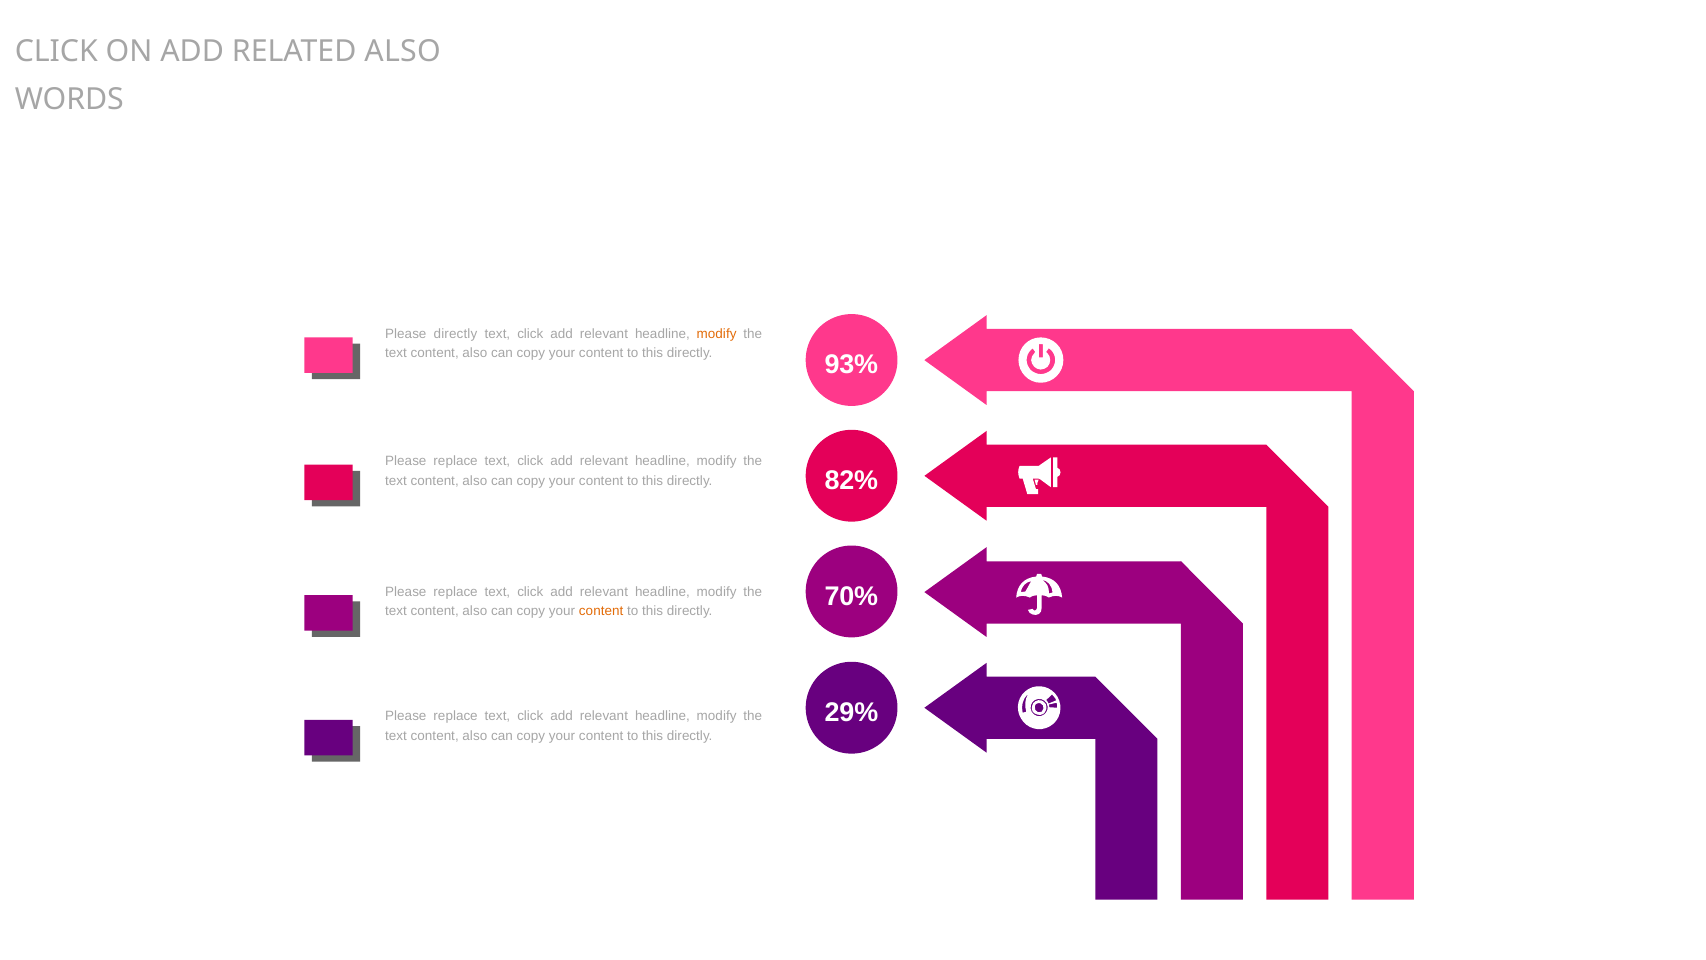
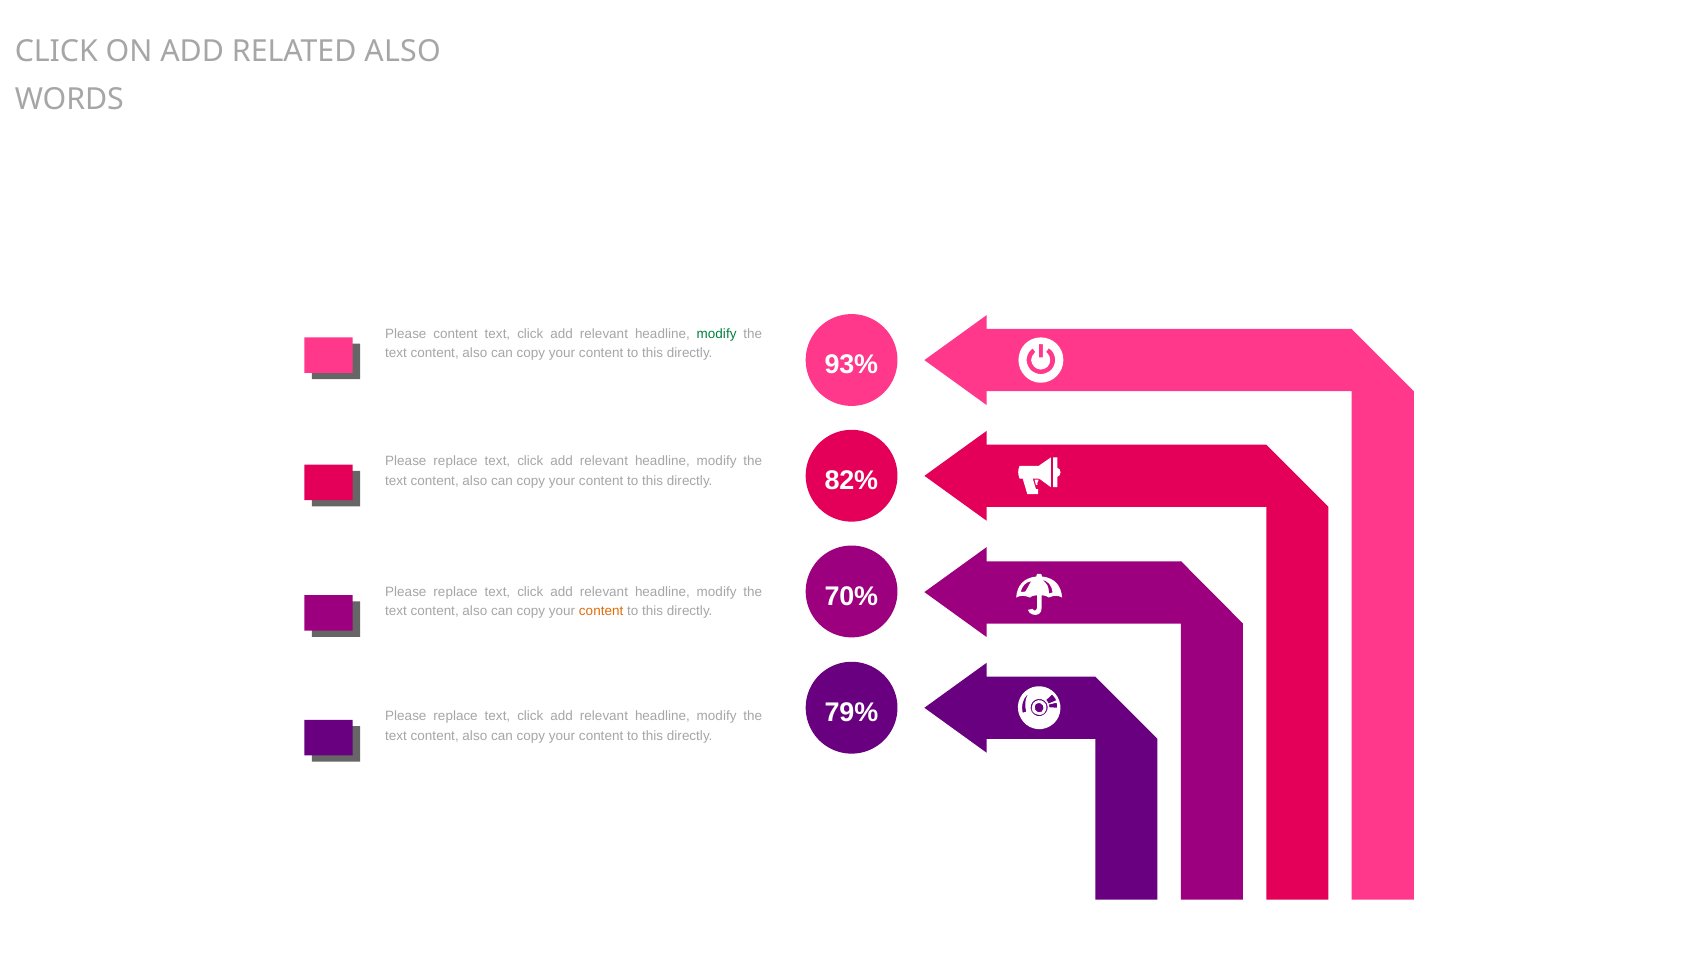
Please directly: directly -> content (456, 334)
modify colour: orange -> green (717, 334)
29%: 29% -> 79% (851, 712)
